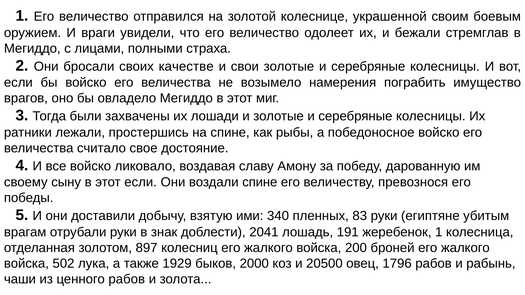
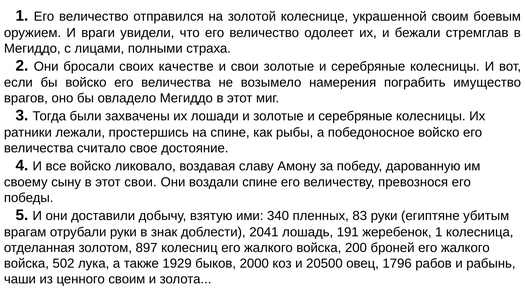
этот если: если -> свои (141, 182)
ценного рабов: рабов -> своим (127, 280)
